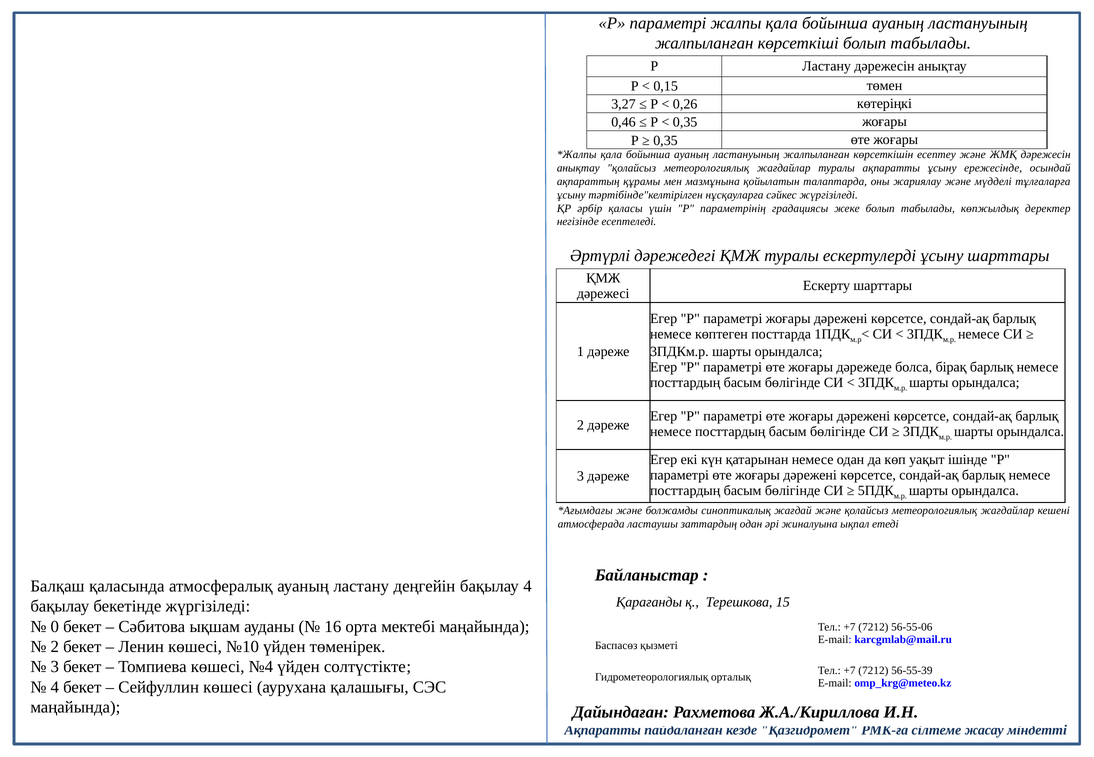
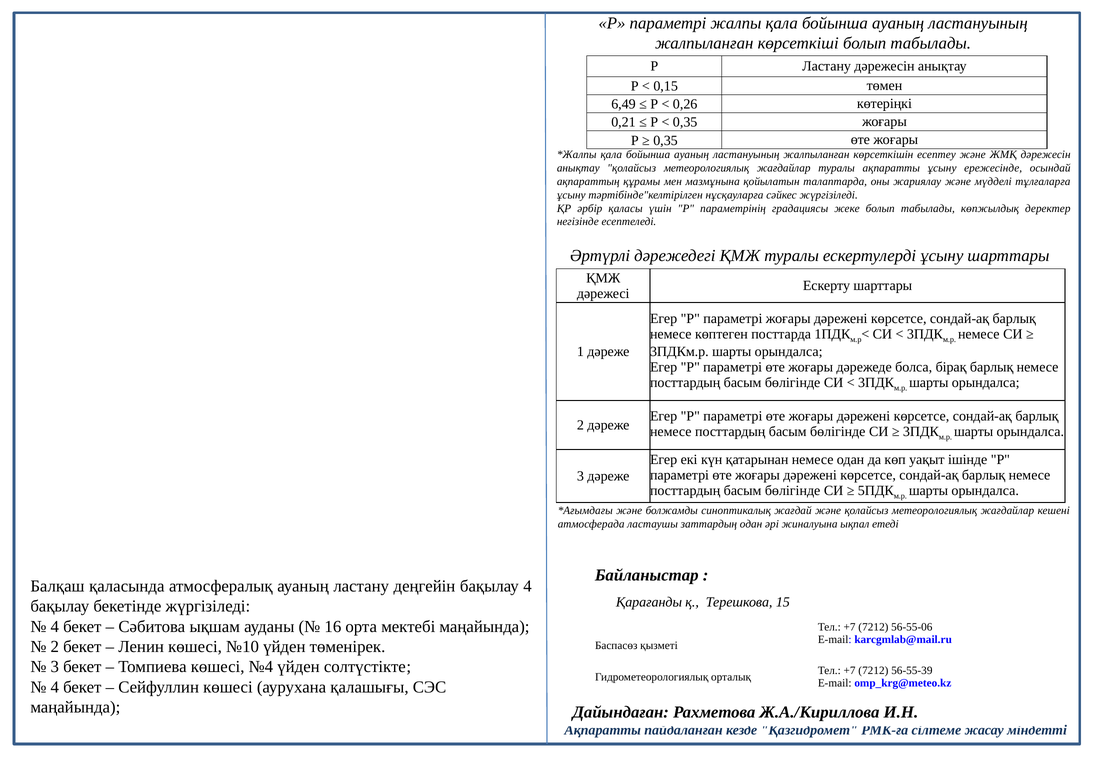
3,27: 3,27 -> 6,49 (623, 104)
0,46: 0,46 -> 0,21 (623, 122)
0: 0 -> 4 (55, 627)
